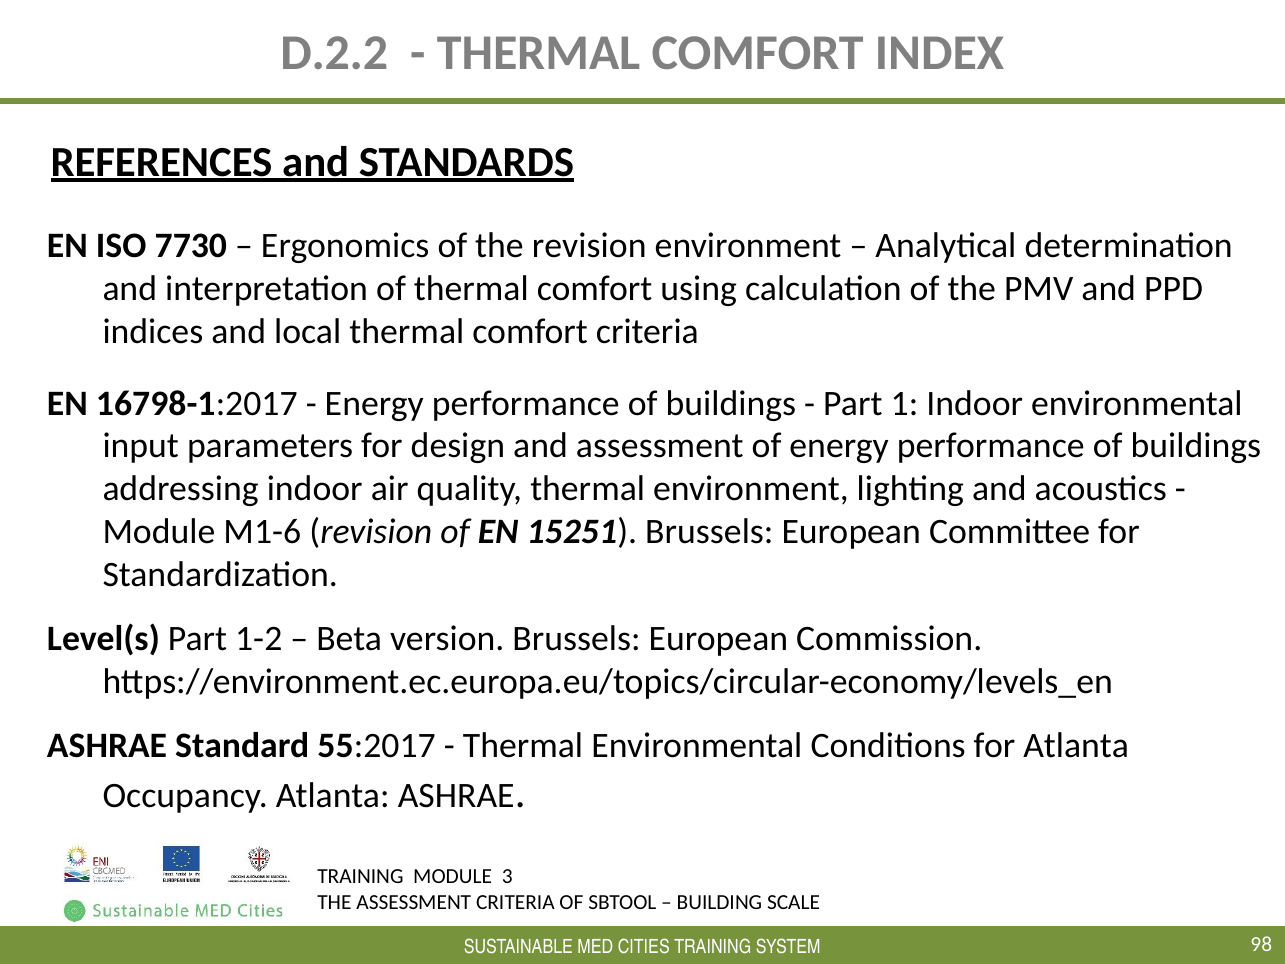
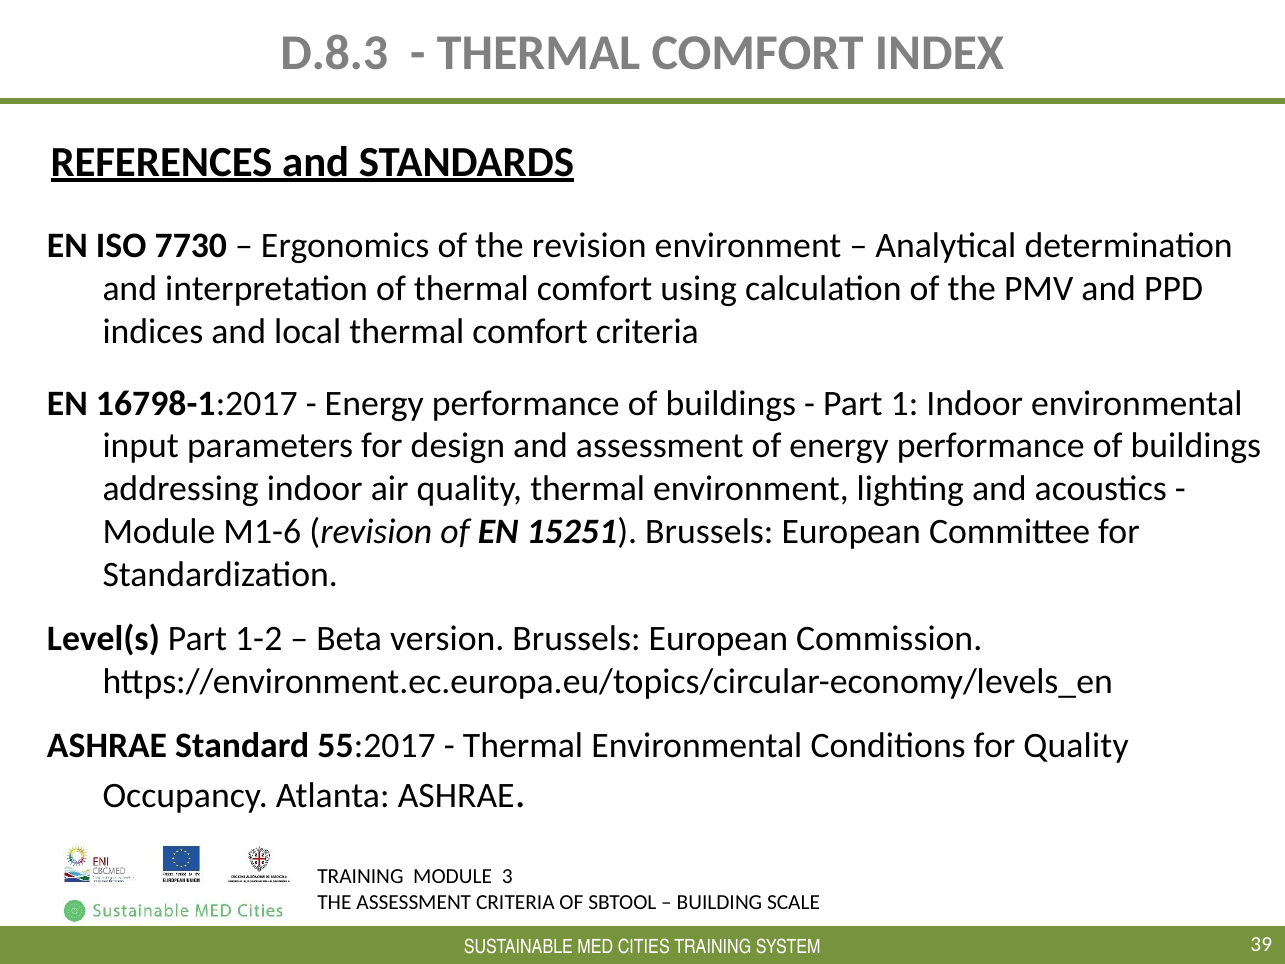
D.2.2: D.2.2 -> D.8.3 (334, 53)
for Atlanta: Atlanta -> Quality (1076, 746)
98: 98 -> 39 (1261, 944)
